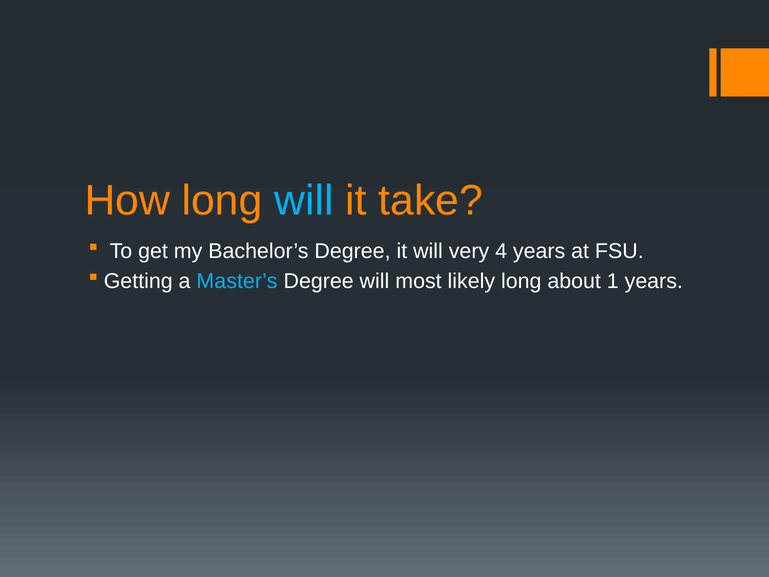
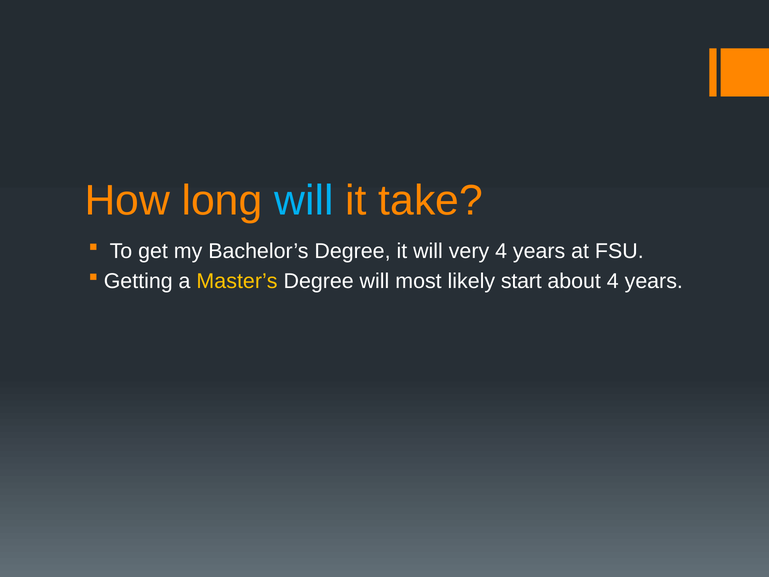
Master’s colour: light blue -> yellow (237, 281)
likely long: long -> start (521, 281)
about 1: 1 -> 4 (613, 281)
